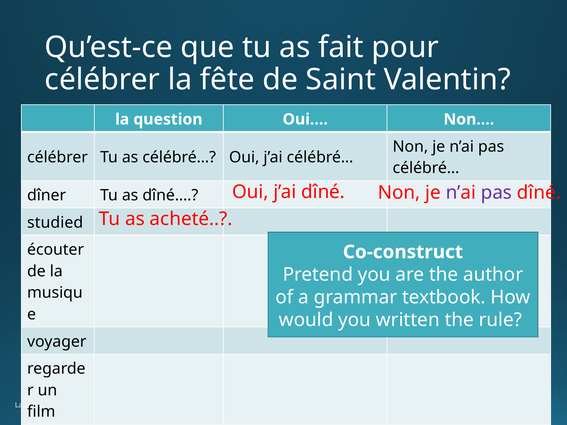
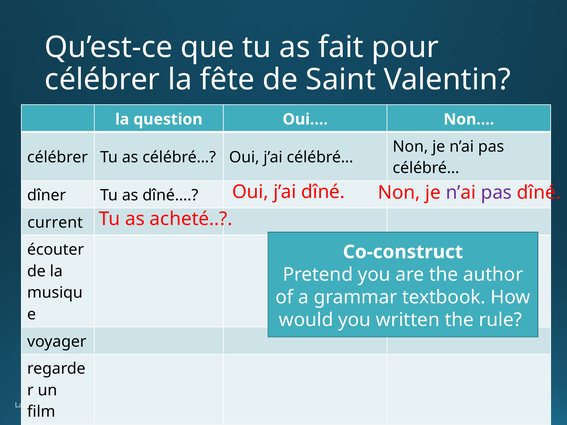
studied: studied -> current (55, 223)
